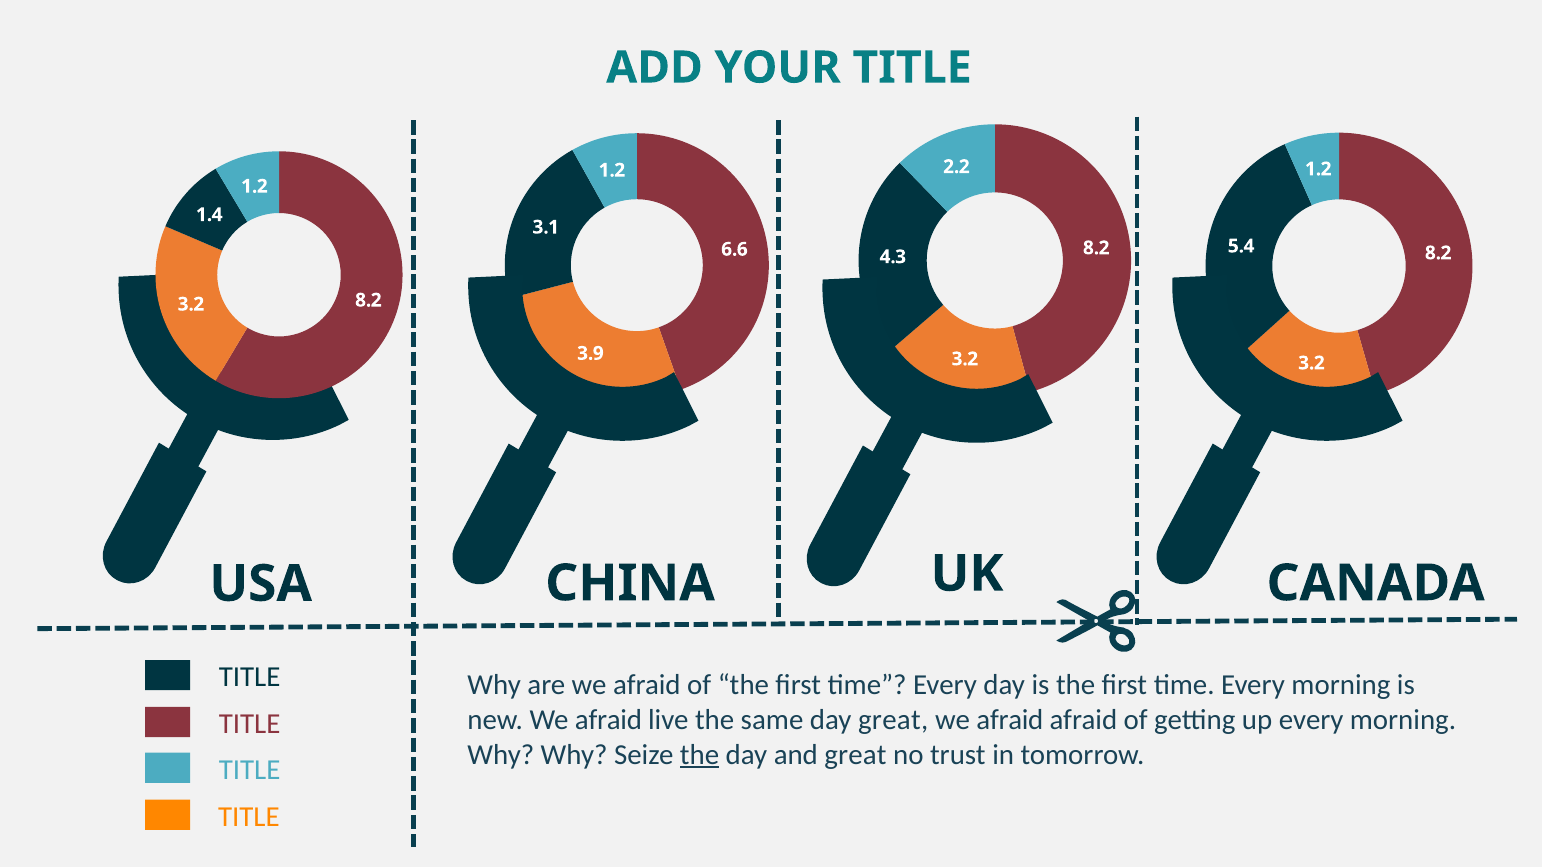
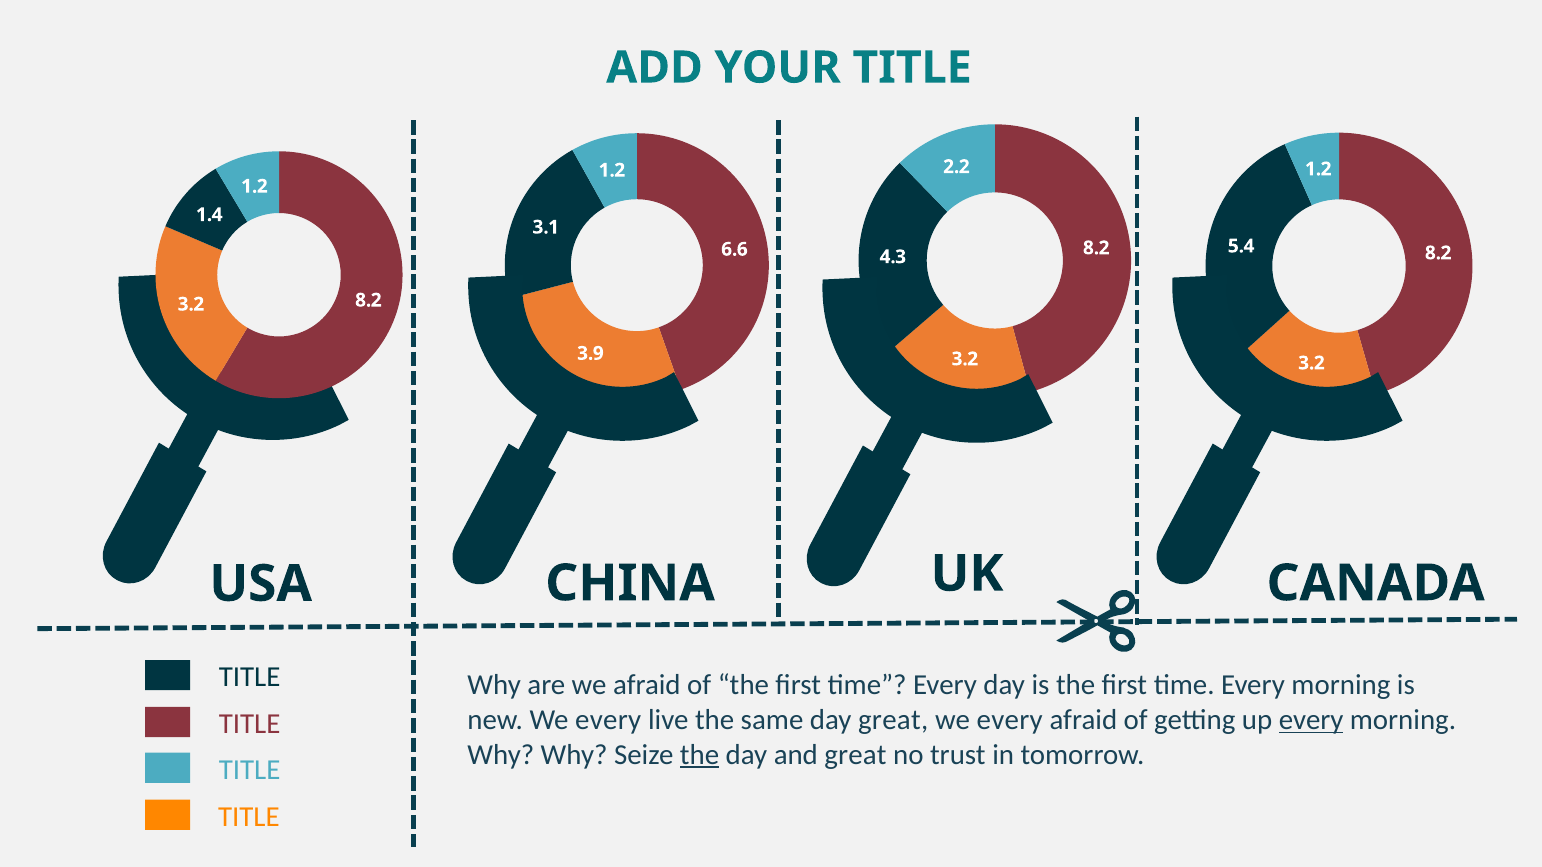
new We afraid: afraid -> every (608, 720)
afraid: afraid -> every (1010, 720)
every underline: none -> present (1311, 720)
